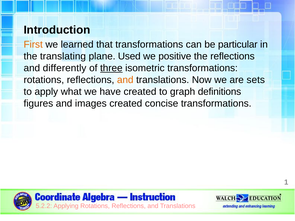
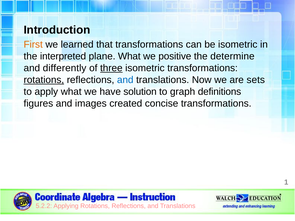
be particular: particular -> isometric (238, 44)
translating: translating -> interpreted (63, 56)
plane Used: Used -> What (129, 56)
the reflections: reflections -> determine (232, 56)
rotations underline: none -> present (44, 80)
and colour: orange -> blue (125, 80)
have created: created -> solution (140, 92)
